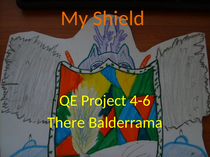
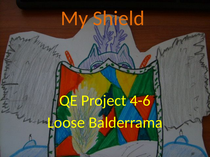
There: There -> Loose (66, 123)
